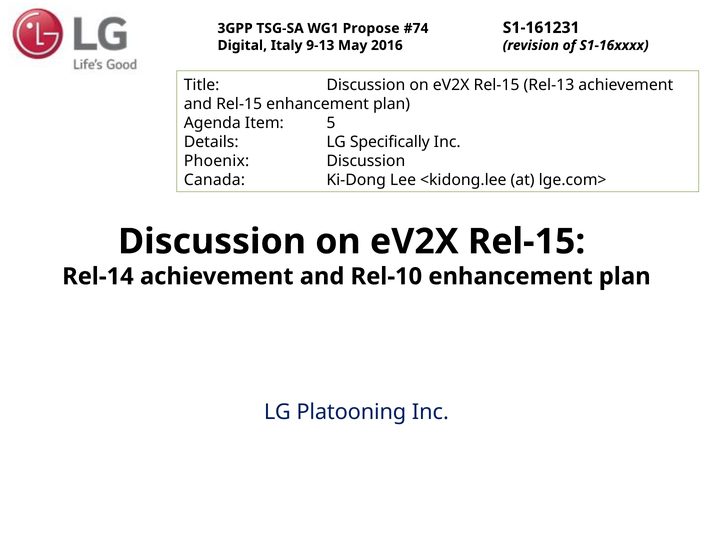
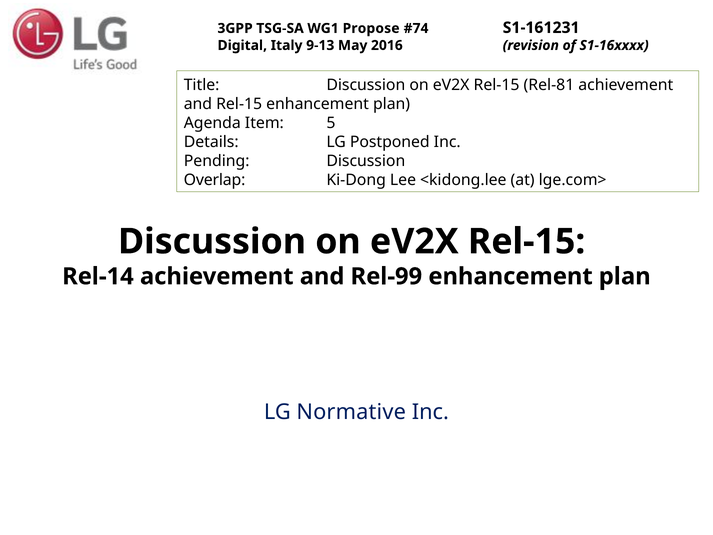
Rel-13: Rel-13 -> Rel-81 (549, 85)
Specifically: Specifically -> Postponed (390, 142)
Phoenix: Phoenix -> Pending (217, 161)
Canada: Canada -> Overlap (215, 180)
Rel-10: Rel-10 -> Rel-99 (386, 276)
Platooning: Platooning -> Normative (351, 412)
